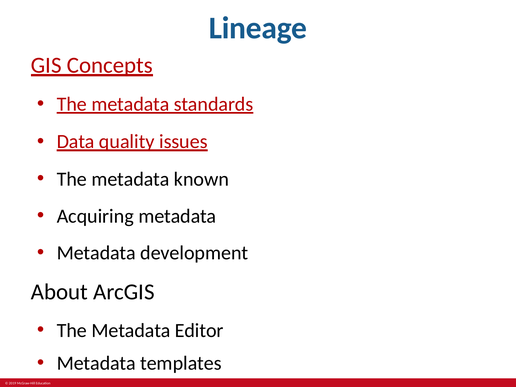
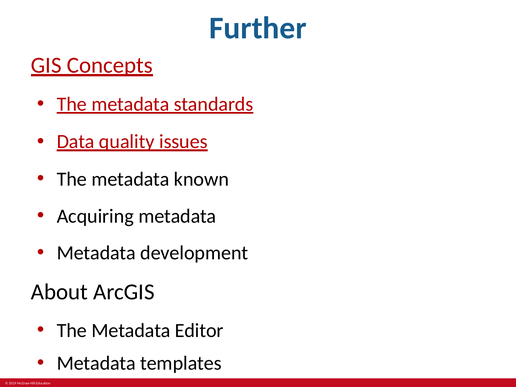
Lineage: Lineage -> Further (258, 28)
